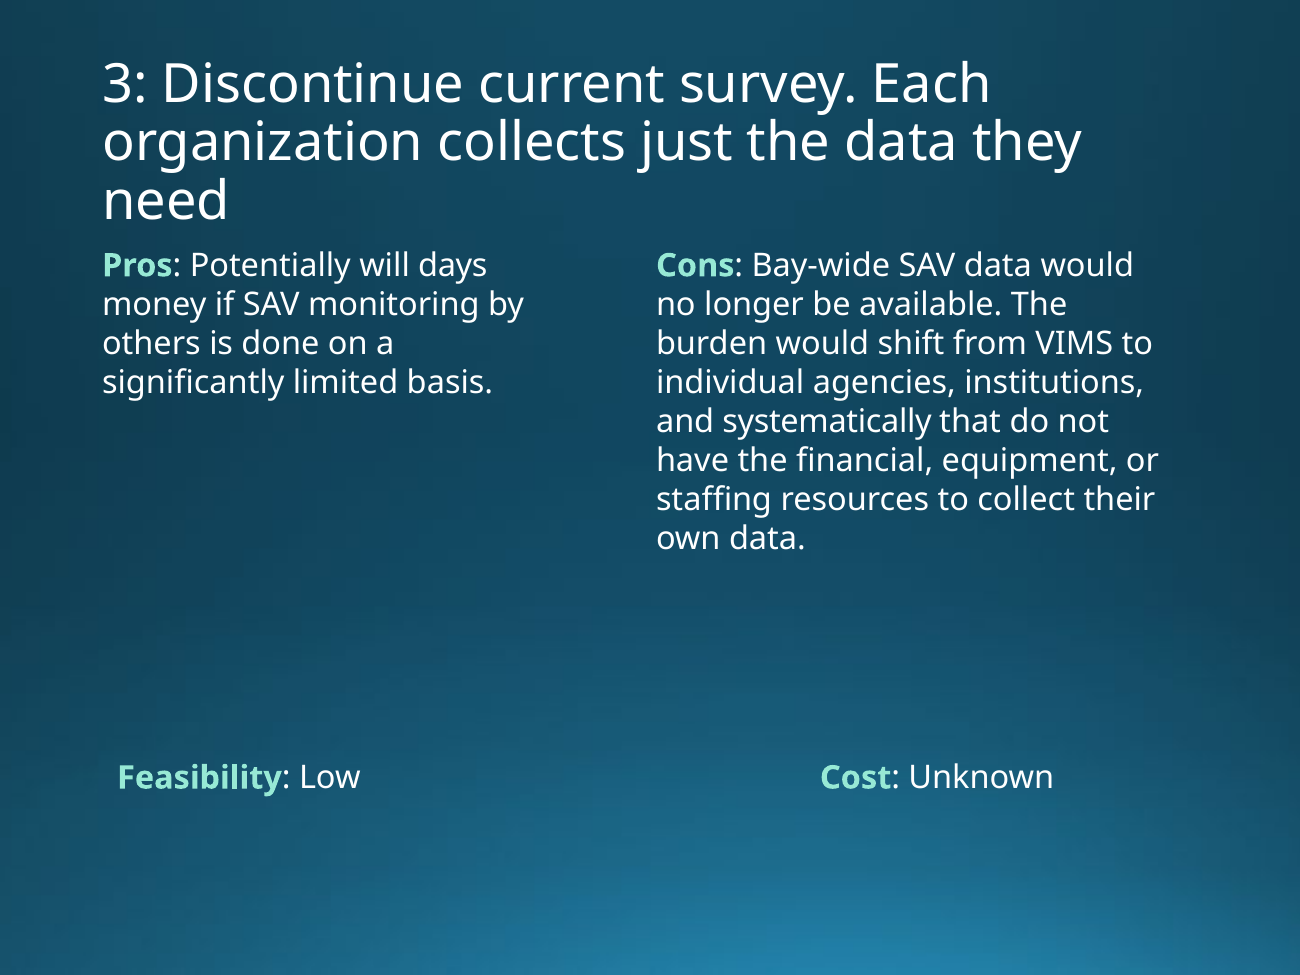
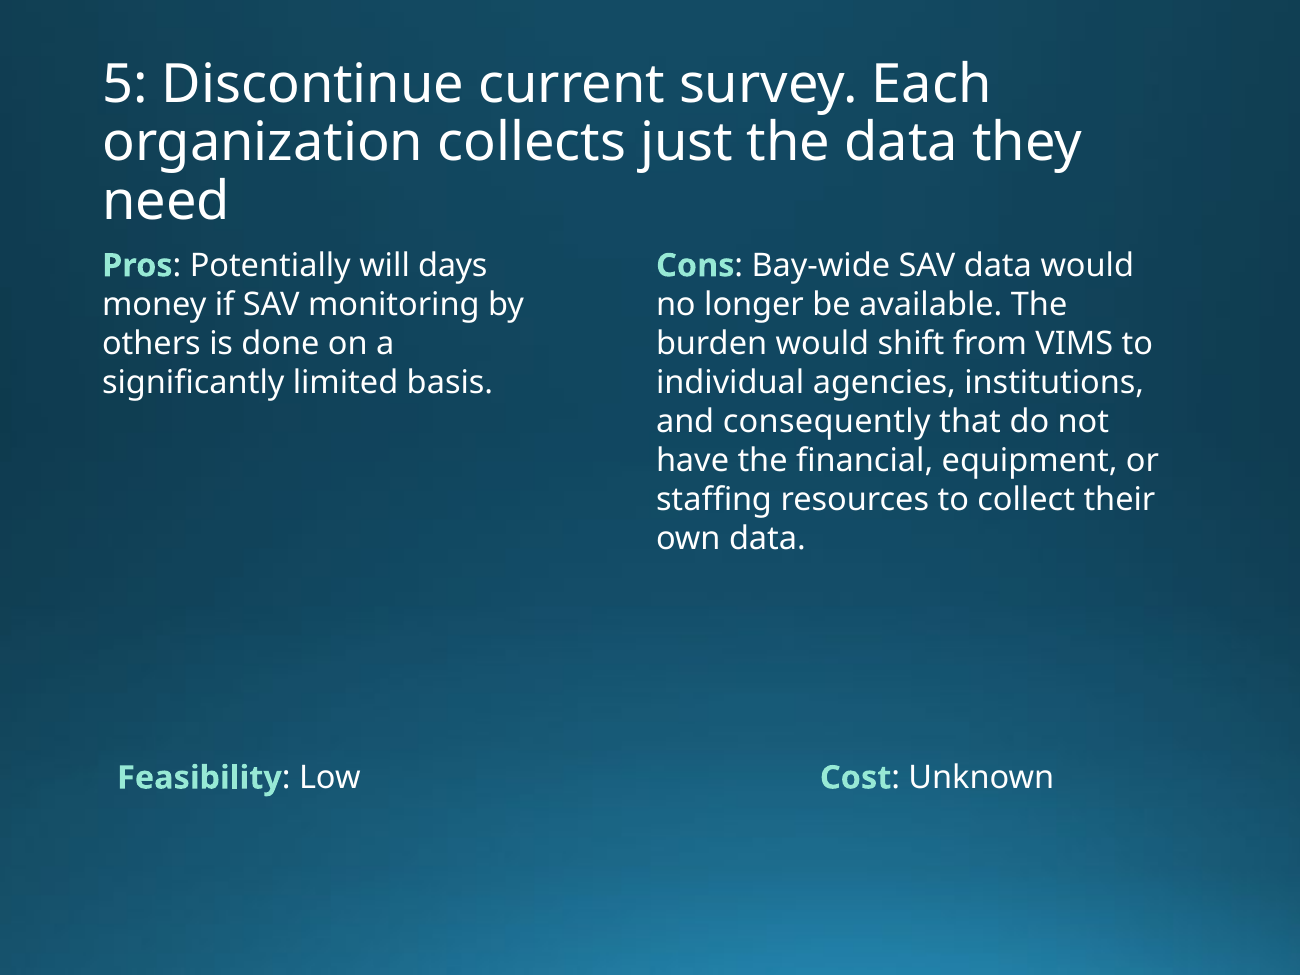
3: 3 -> 5 (125, 85)
systematically: systematically -> consequently (827, 422)
